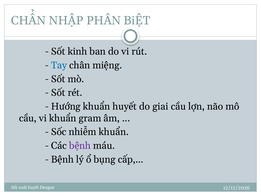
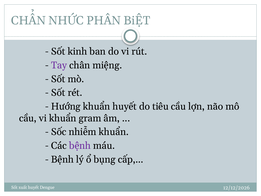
NHẬP: NHẬP -> NHỨC (66, 21)
Tay colour: blue -> purple (59, 65)
giai: giai -> tiêu (161, 106)
